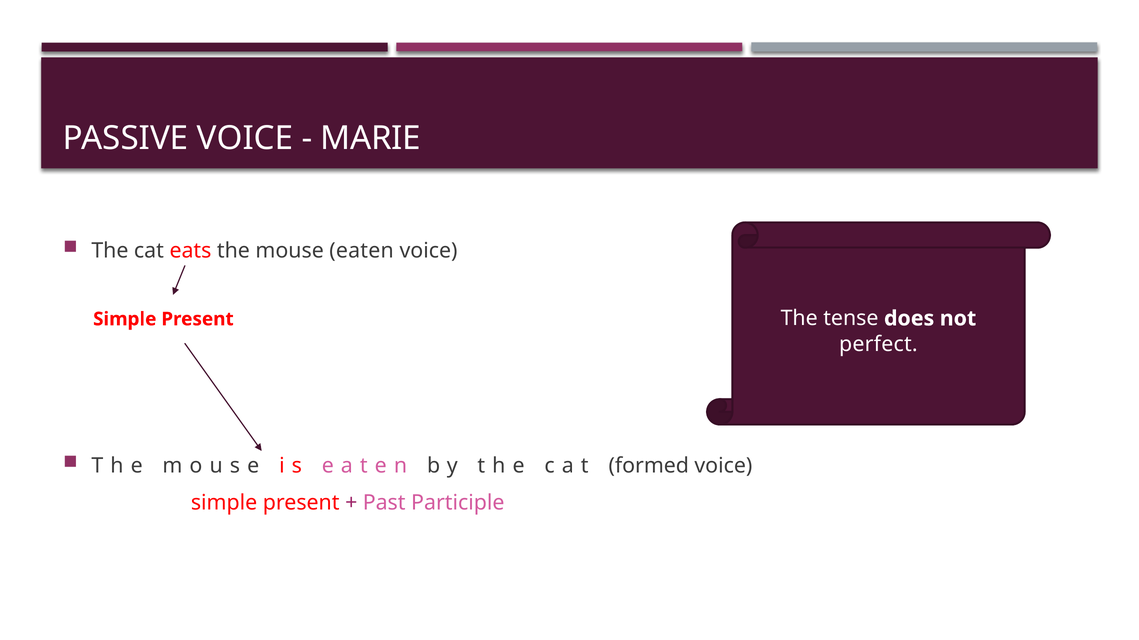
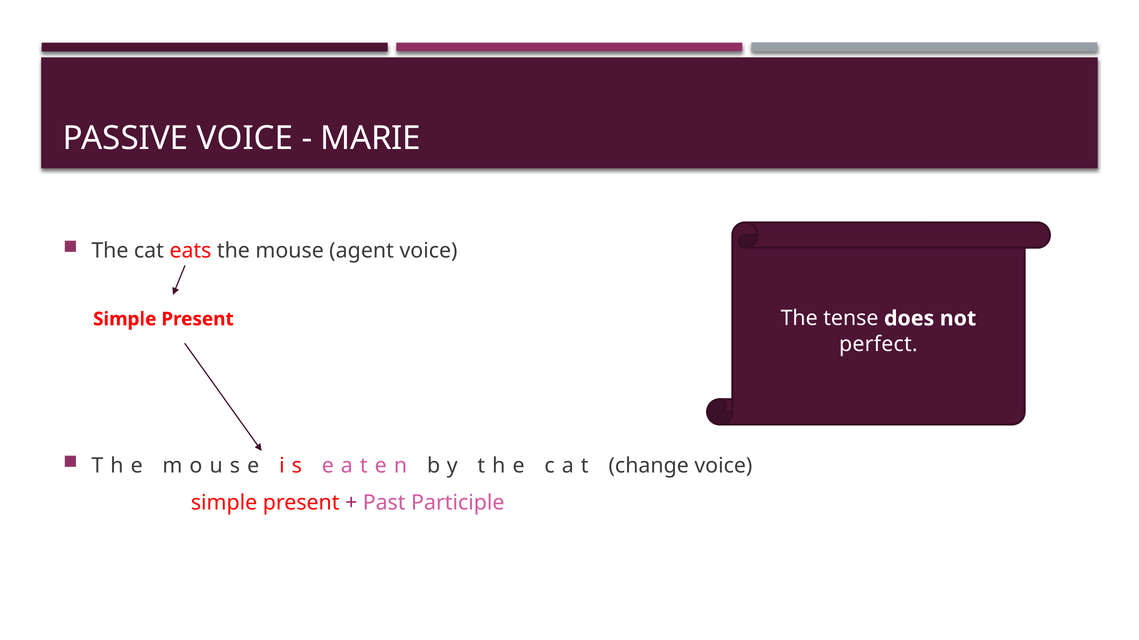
eaten: eaten -> agent (362, 251)
formed: formed -> change (649, 466)
